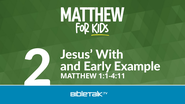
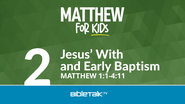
Example: Example -> Baptism (137, 66)
